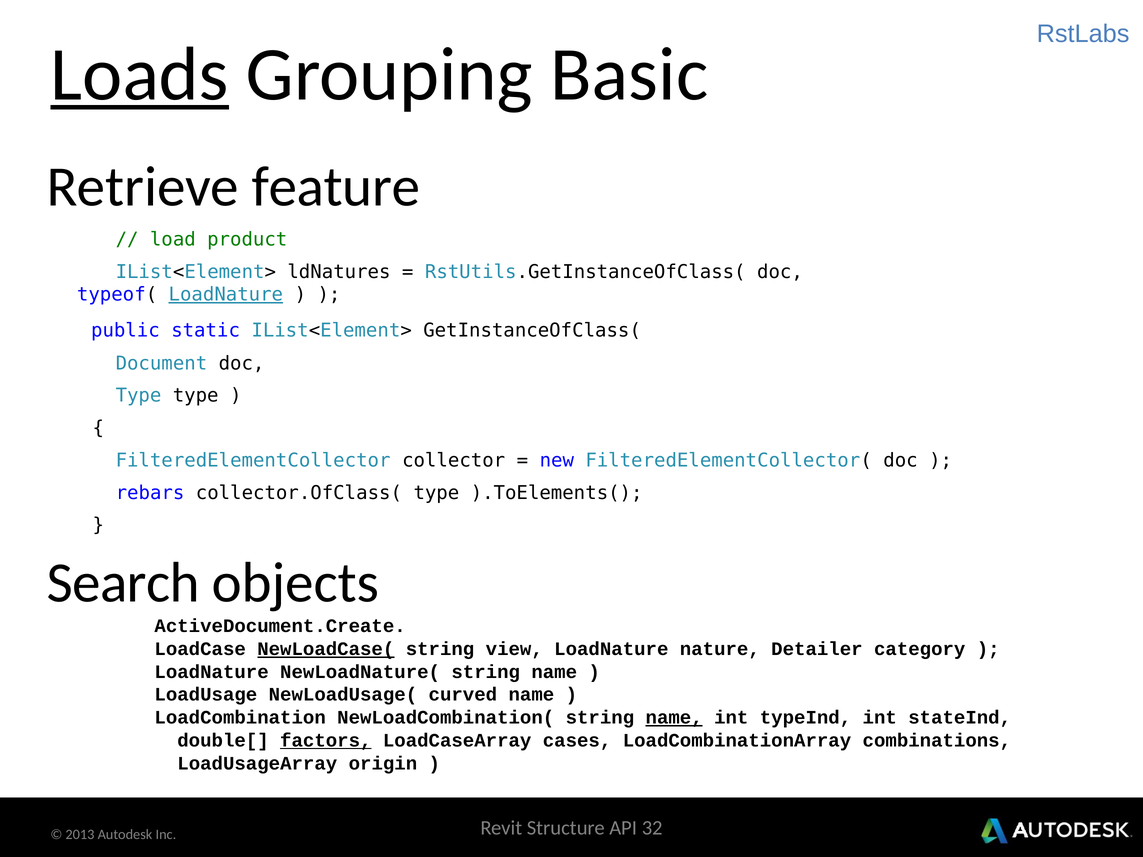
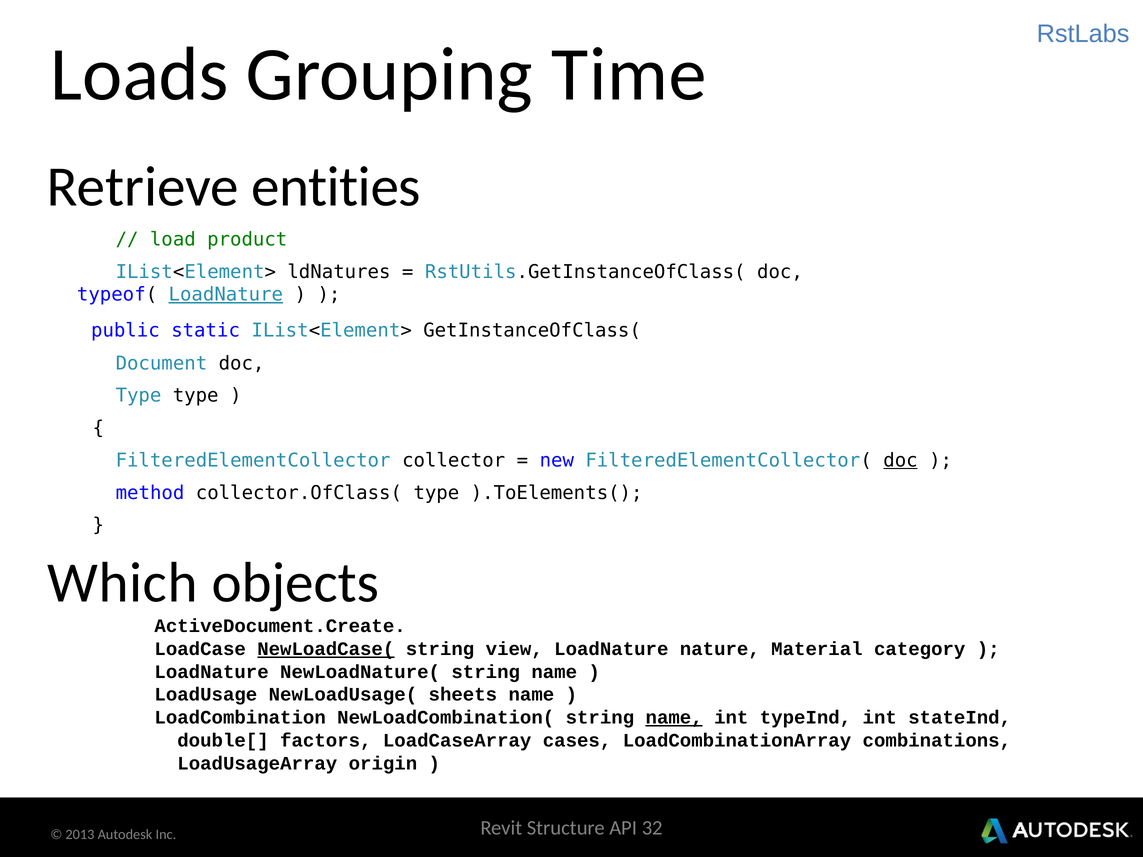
Loads underline: present -> none (140, 75)
Basic: Basic -> Time (629, 75)
feature: feature -> entities (336, 187)
doc underline: none -> present (900, 461)
rebars: rebars -> method (150, 493)
Search: Search -> Which (123, 583)
Detailer: Detailer -> Material (817, 649)
curved: curved -> sheets (463, 695)
factors underline: present -> none (326, 741)
